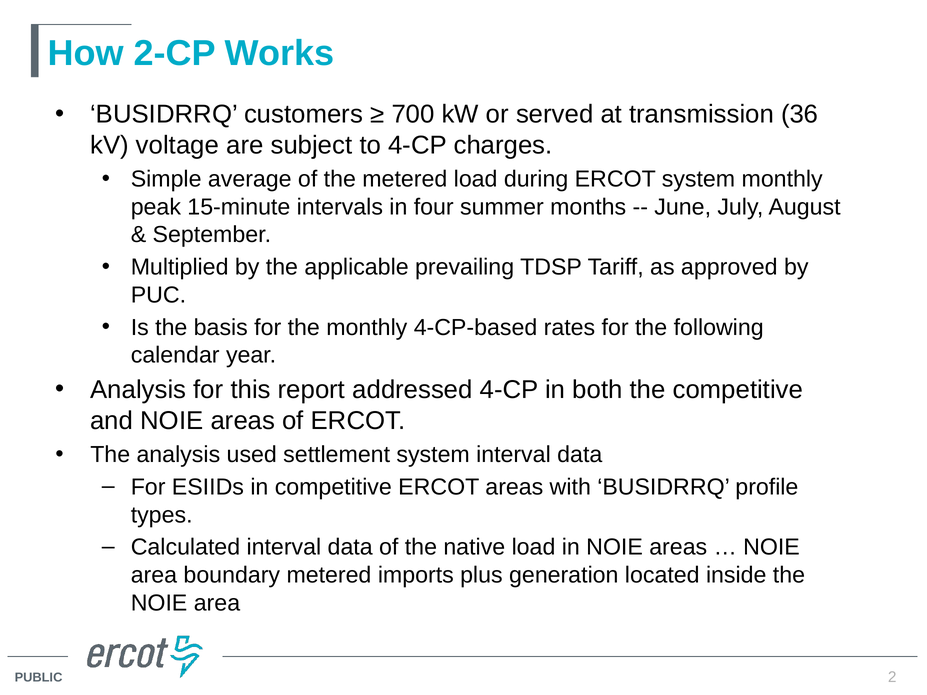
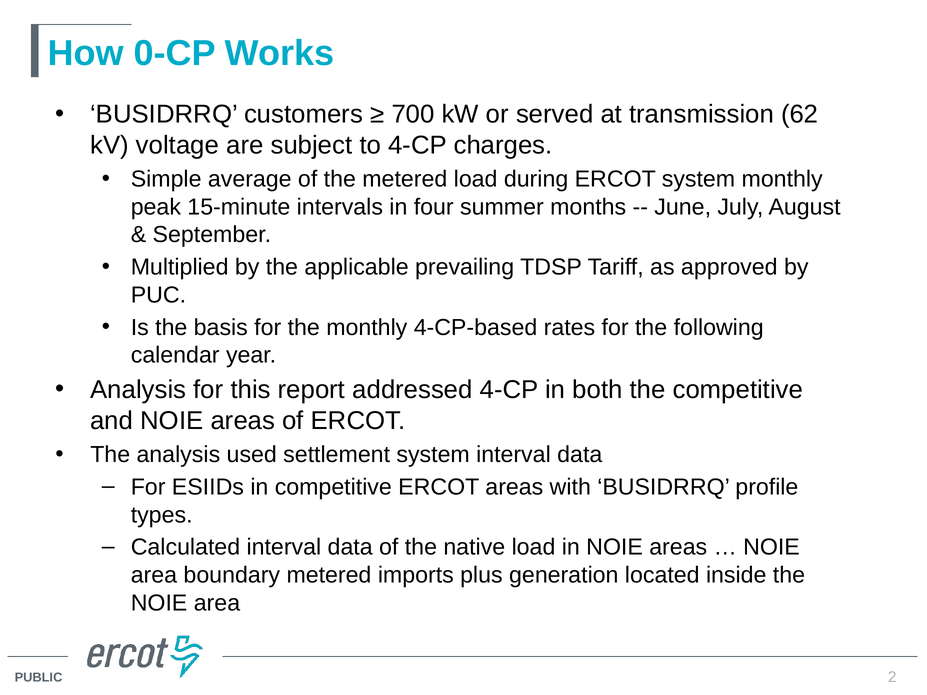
2-CP: 2-CP -> 0-CP (175, 53)
36: 36 -> 62 (800, 115)
